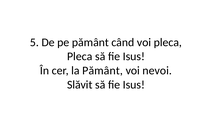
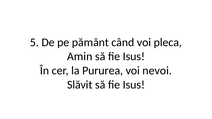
Pleca: Pleca -> Amin (80, 57)
la Pământ: Pământ -> Pururea (103, 71)
